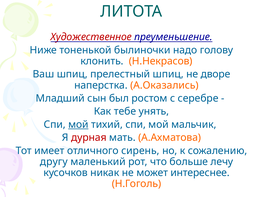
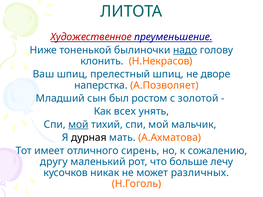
надо underline: none -> present (185, 50)
А.Оказались: А.Оказались -> А.Позволяет (164, 85)
серебре: серебре -> золотой (198, 98)
тебе: тебе -> всех (125, 112)
дурная colour: red -> black (89, 138)
интереснее: интереснее -> различных (200, 173)
